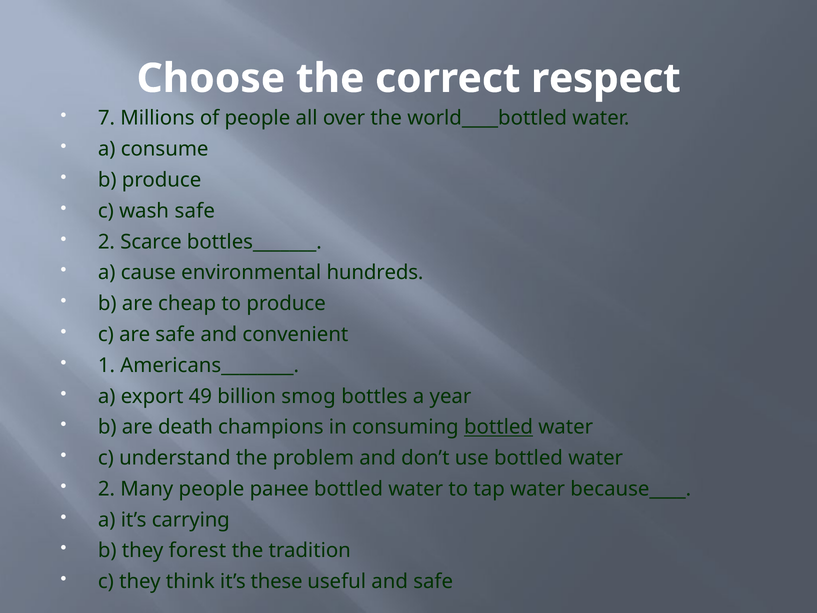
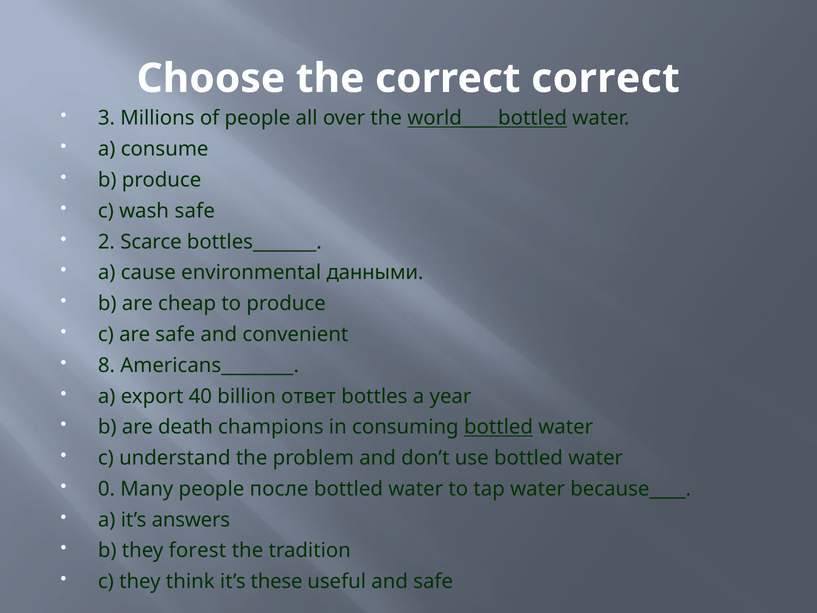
correct respect: respect -> correct (606, 78)
7: 7 -> 3 (106, 118)
world____bottled underline: none -> present (487, 118)
hundreds: hundreds -> данными (375, 273)
1: 1 -> 8 (106, 365)
49: 49 -> 40 (200, 396)
smog: smog -> ответ (309, 396)
2: 2 -> 0 (106, 489)
ранее: ранее -> после (279, 489)
carrying: carrying -> answers (191, 520)
